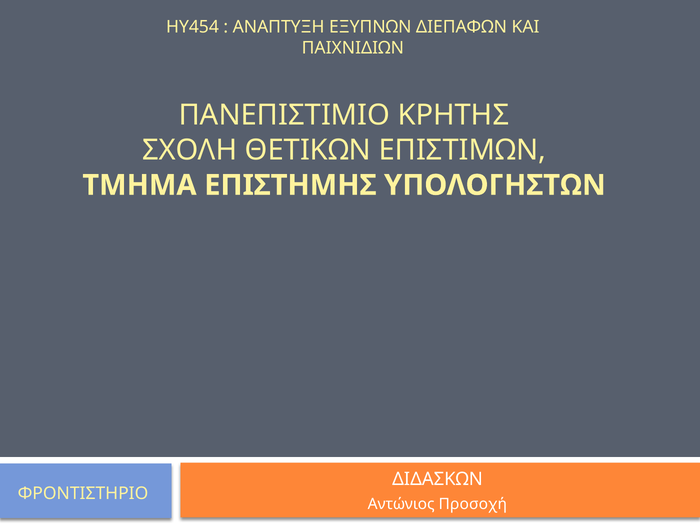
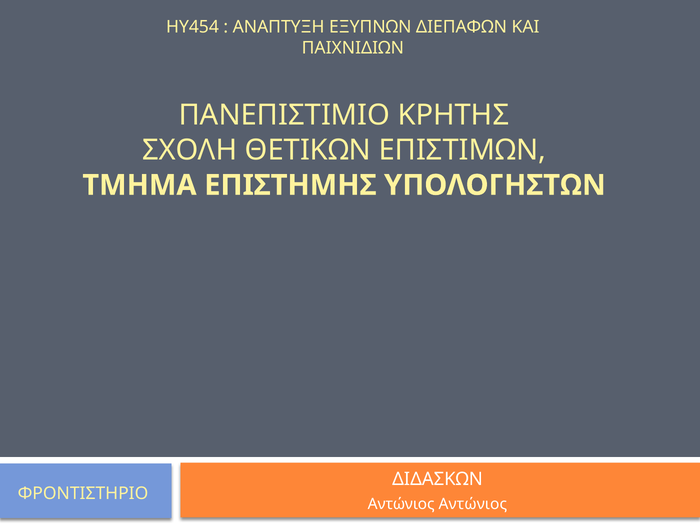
Αντώνιος Προσοχή: Προσοχή -> Αντώνιος (473, 504)
